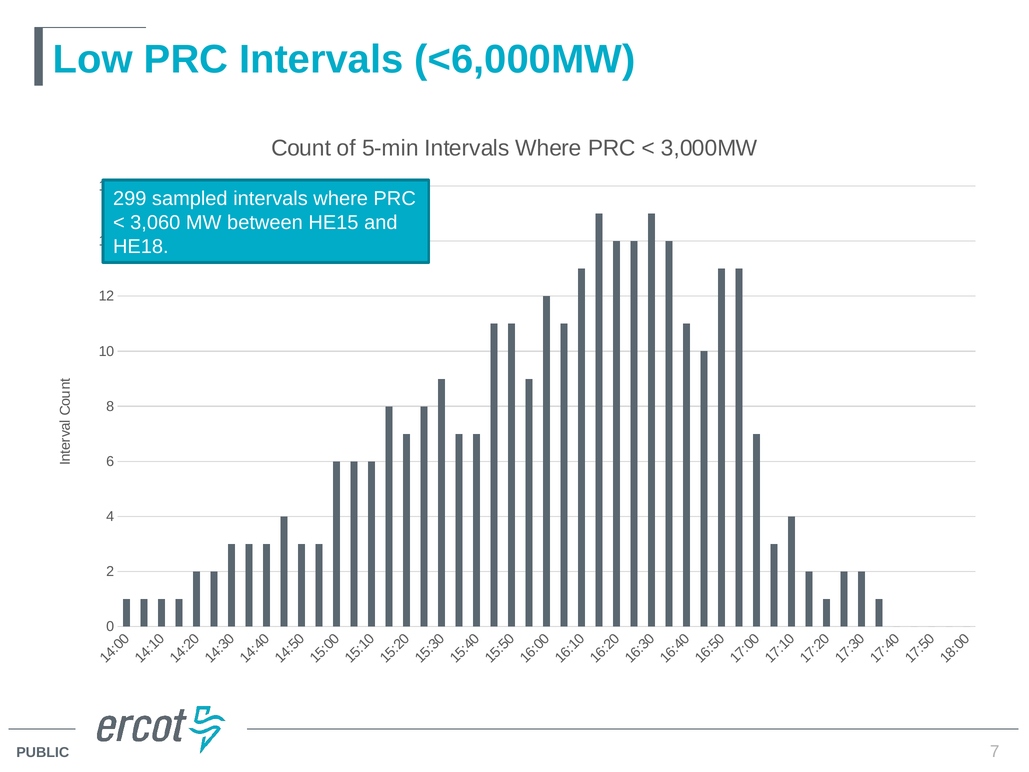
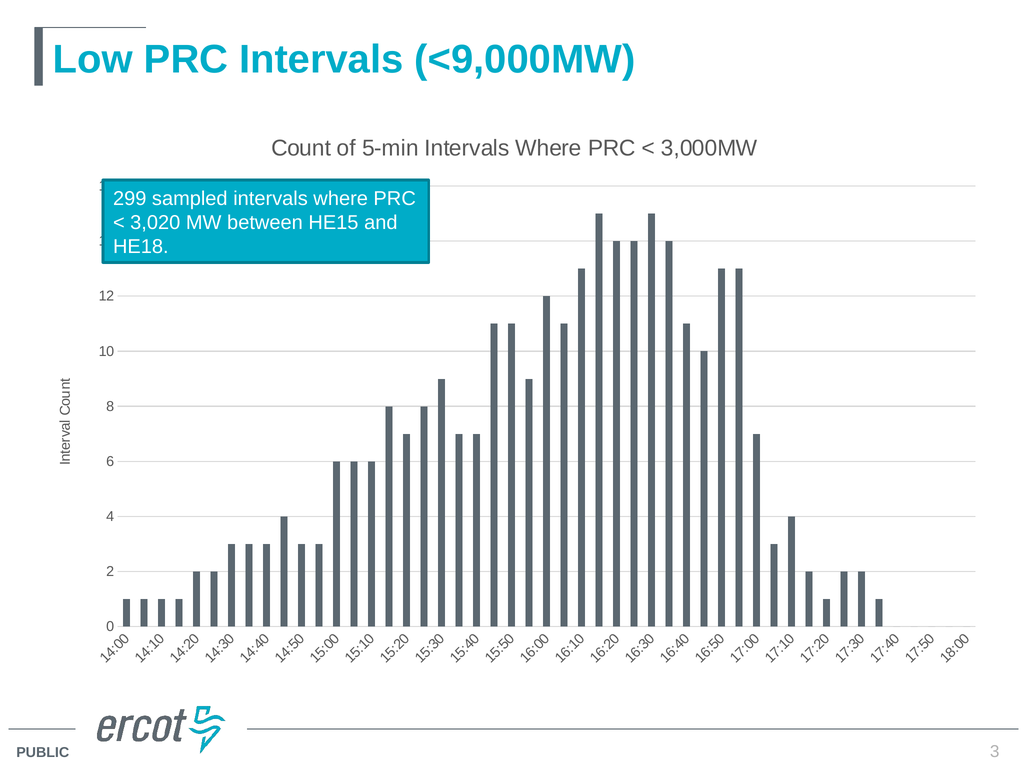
<6,000MW: <6,000MW -> <9,000MW (525, 59)
3,060: 3,060 -> 3,020 (155, 223)
7: 7 -> 3 (995, 751)
